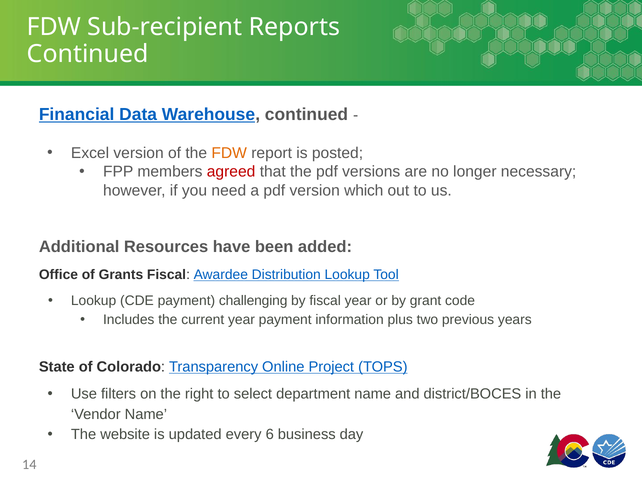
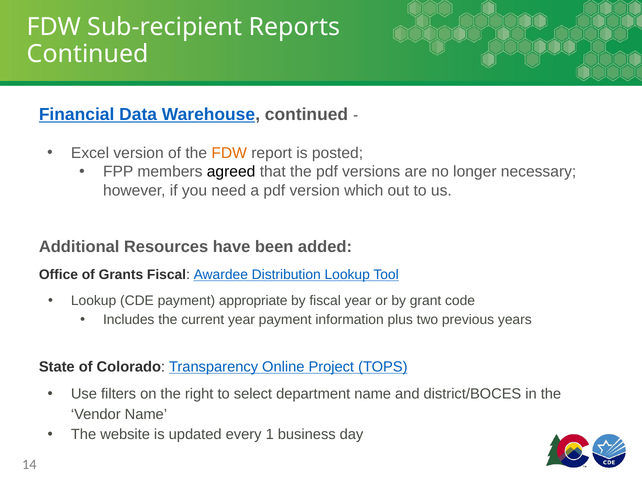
agreed colour: red -> black (231, 172)
challenging: challenging -> appropriate (253, 300)
6: 6 -> 1 (270, 434)
